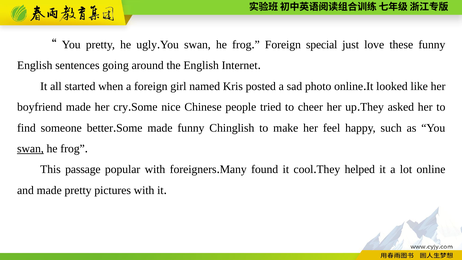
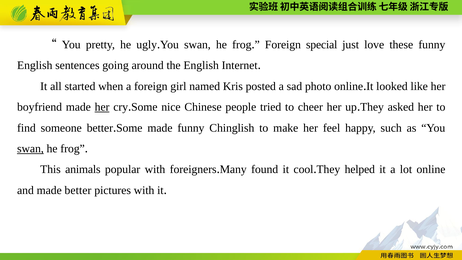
her underline: none -> present (102, 107)
passage: passage -> animals (83, 169)
made pretty: pretty -> better (78, 190)
